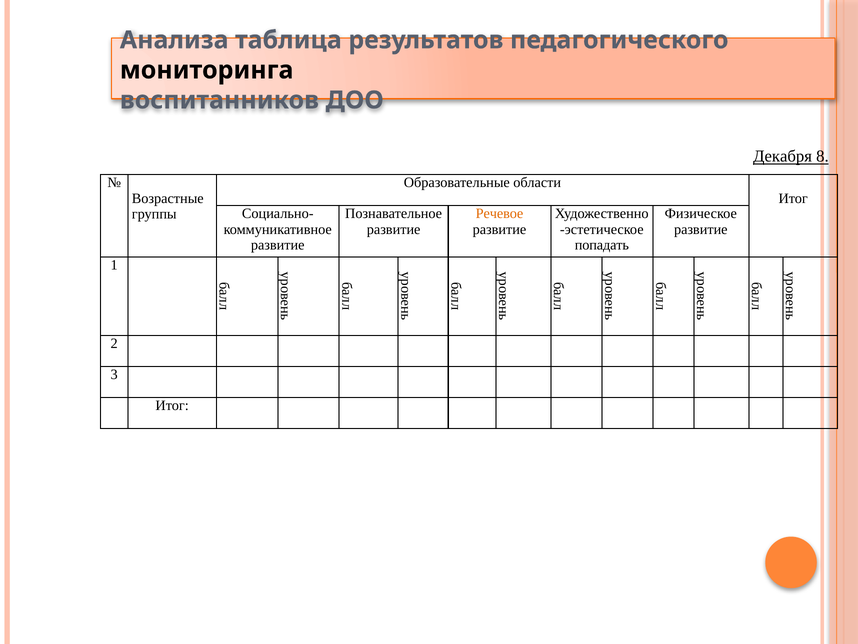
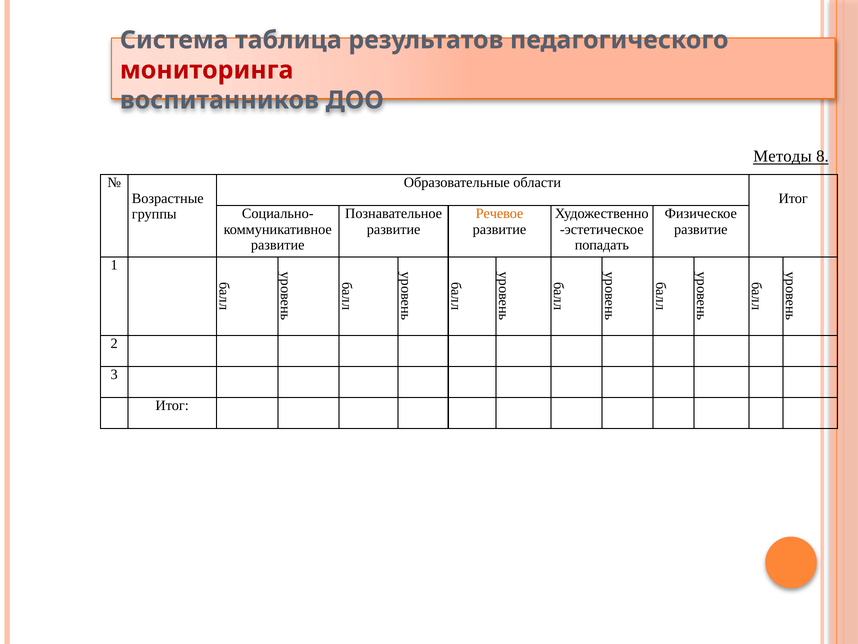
Анализа: Анализа -> Система (174, 40)
мониторинга colour: black -> red (207, 70)
Декабря: Декабря -> Методы (783, 156)
